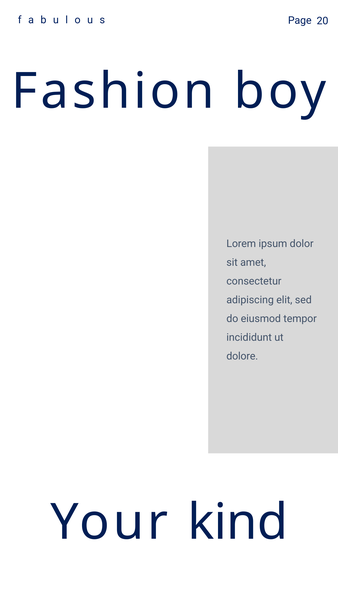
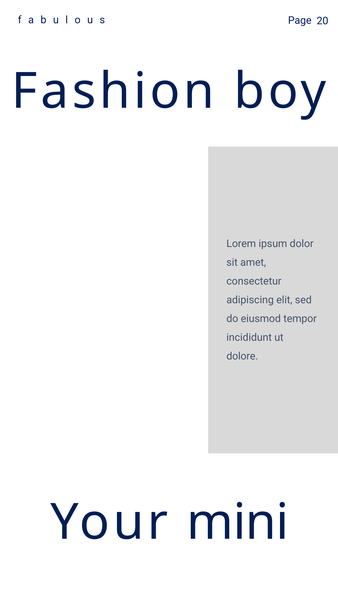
kind: kind -> mini (238, 523)
